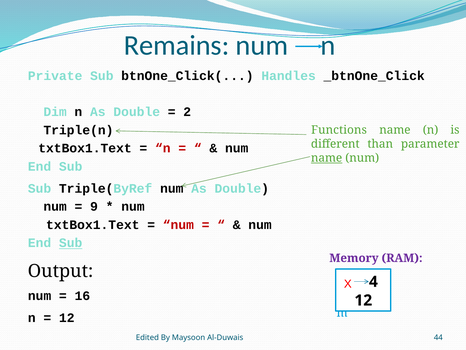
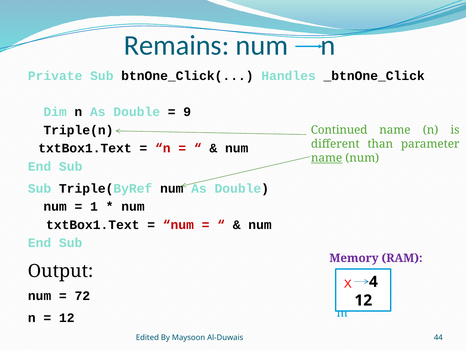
2: 2 -> 9 (187, 112)
Functions: Functions -> Continued (339, 130)
9: 9 -> 1 (94, 206)
Sub underline: present -> none (71, 243)
16: 16 -> 72 (82, 295)
